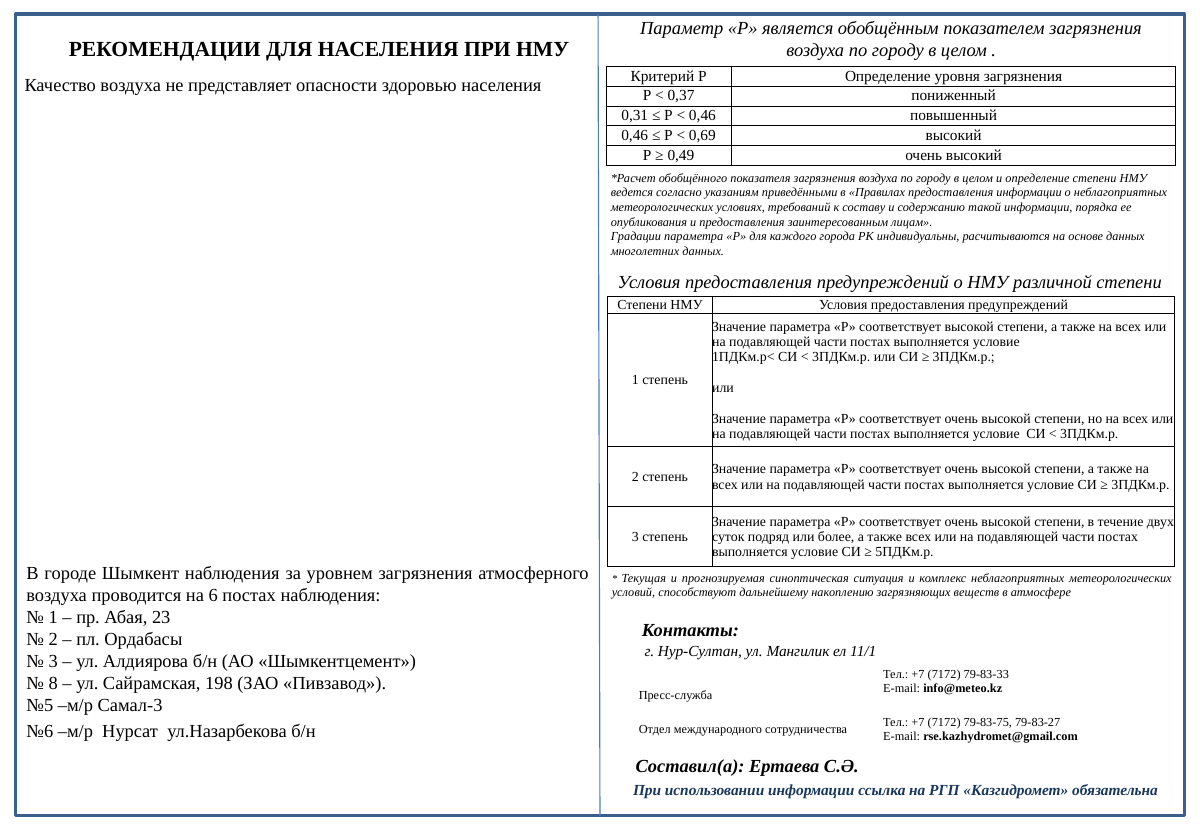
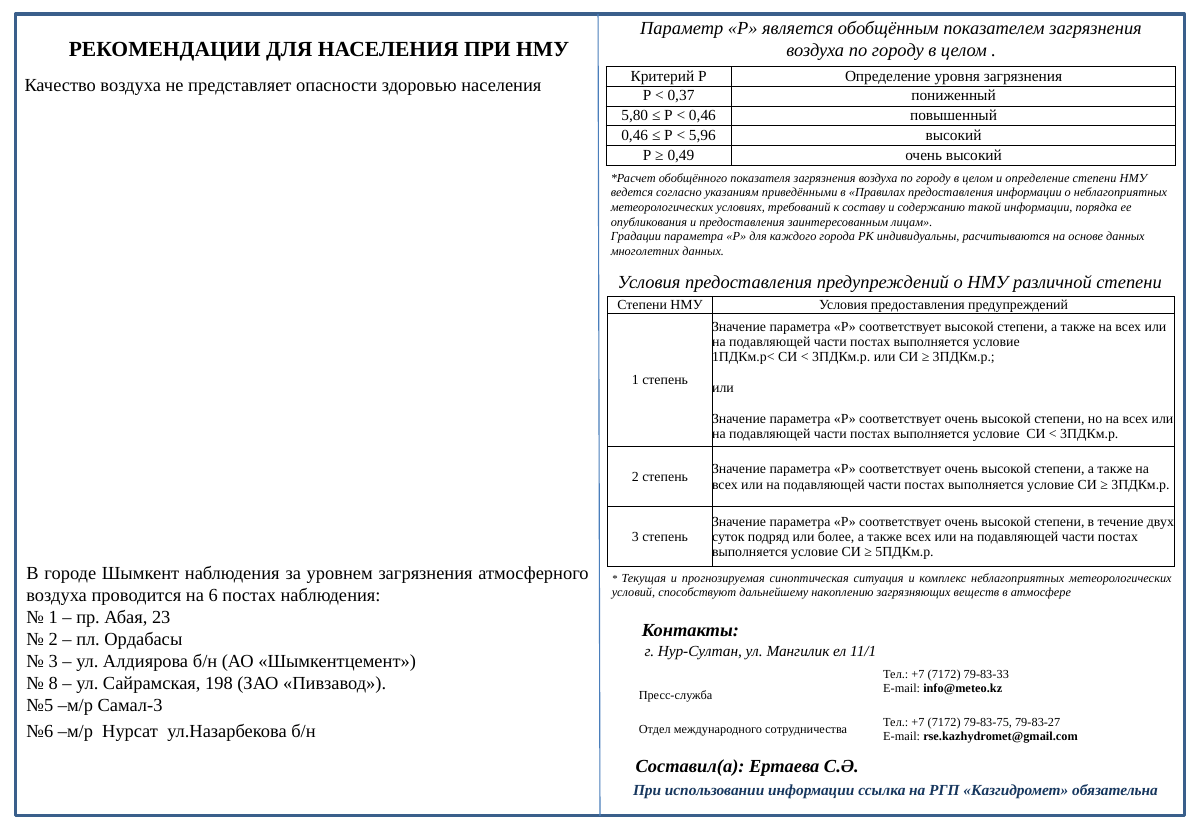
0,31: 0,31 -> 5,80 (635, 116)
0,69: 0,69 -> 5,96 (702, 136)
